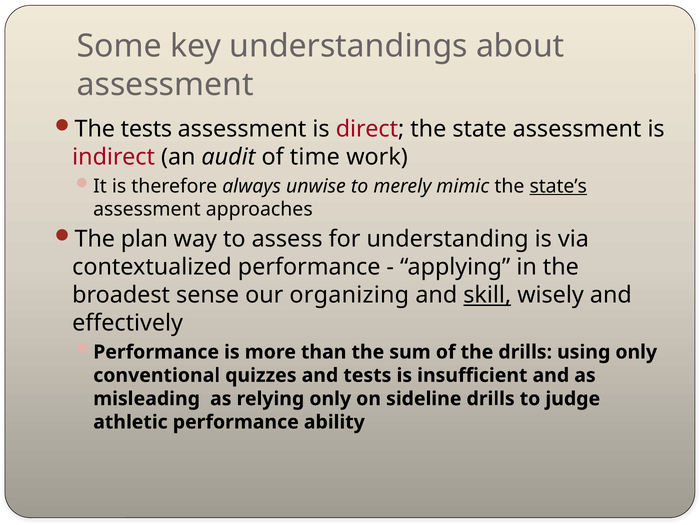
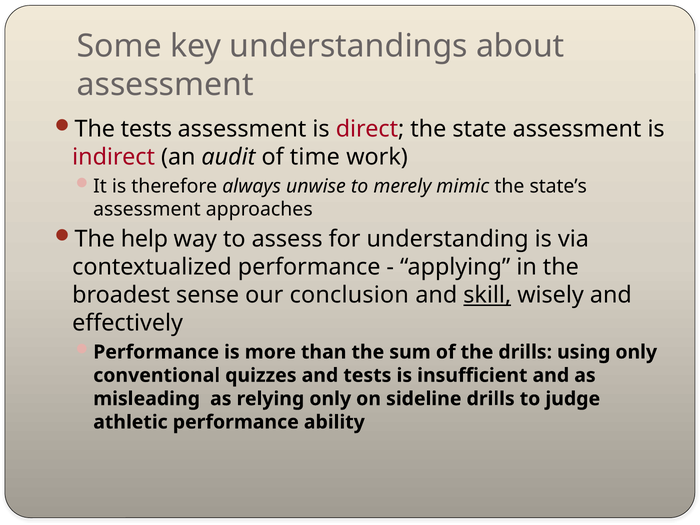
state’s underline: present -> none (558, 186)
plan: plan -> help (144, 239)
organizing: organizing -> conclusion (349, 295)
